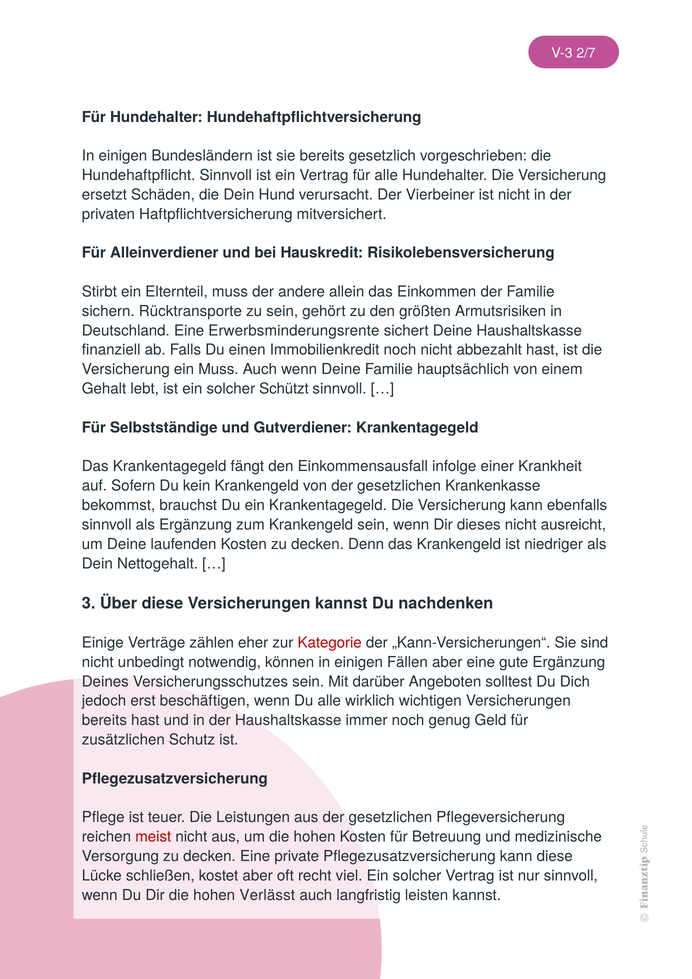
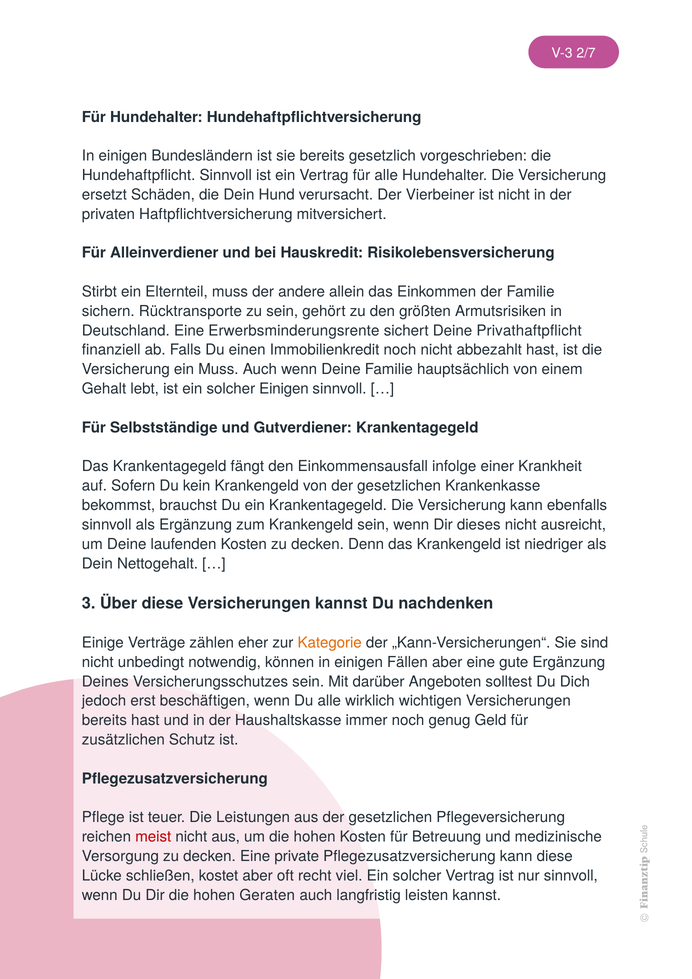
Deine Haushaltskasse: Haushaltskasse -> Privathaftpflicht (529, 330)
solcher Schützt: Schützt -> Einigen (284, 389)
Kategorie colour: red -> orange (330, 643)
Verlässt: Verlässt -> Geraten (267, 895)
